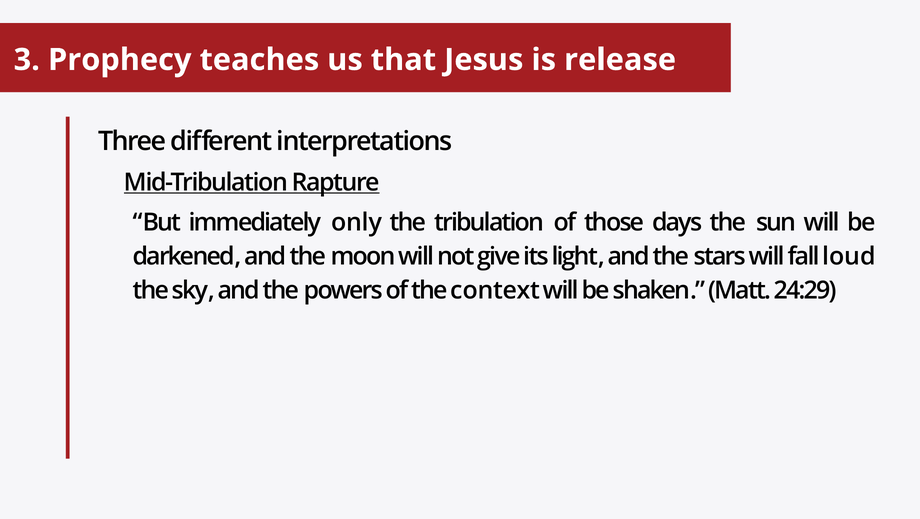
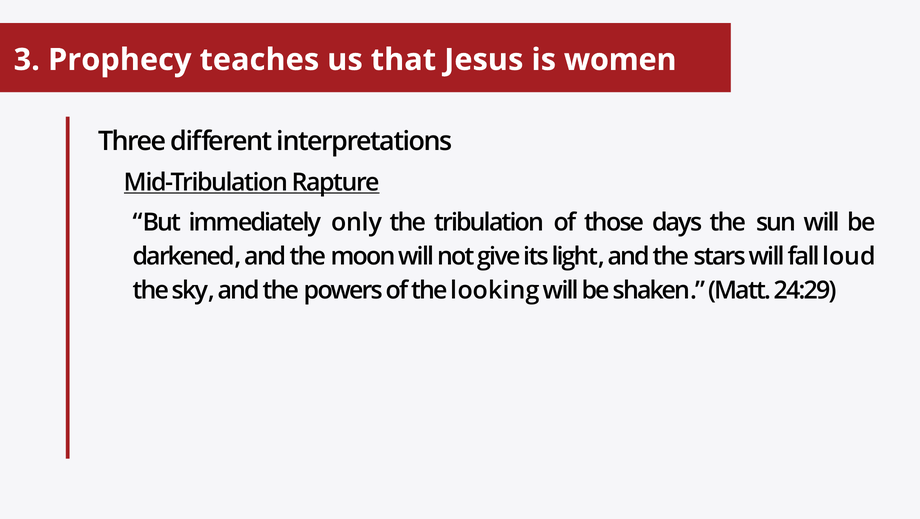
release: release -> women (620, 60)
context: context -> looking (495, 290)
